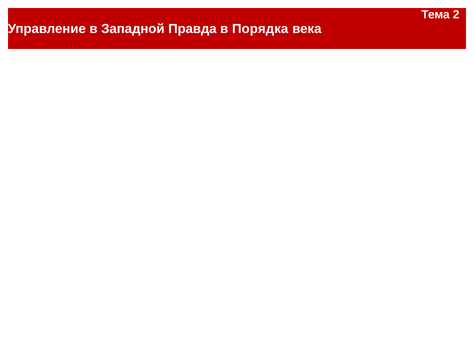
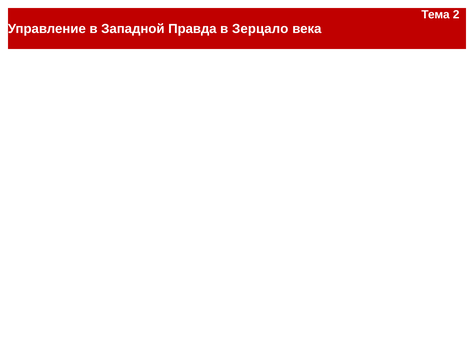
Порядка: Порядка -> Зерцало (260, 29)
